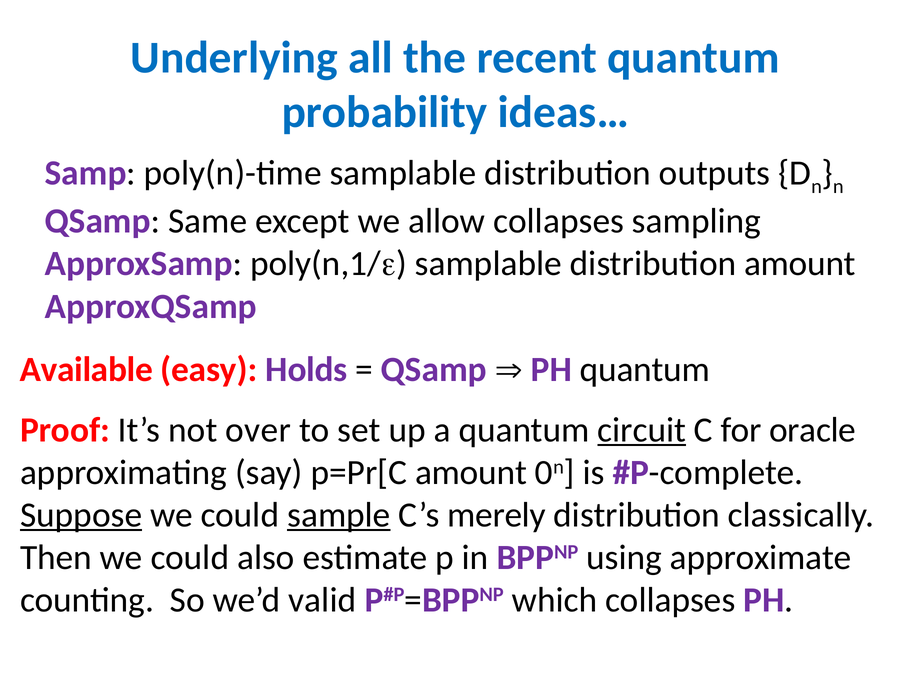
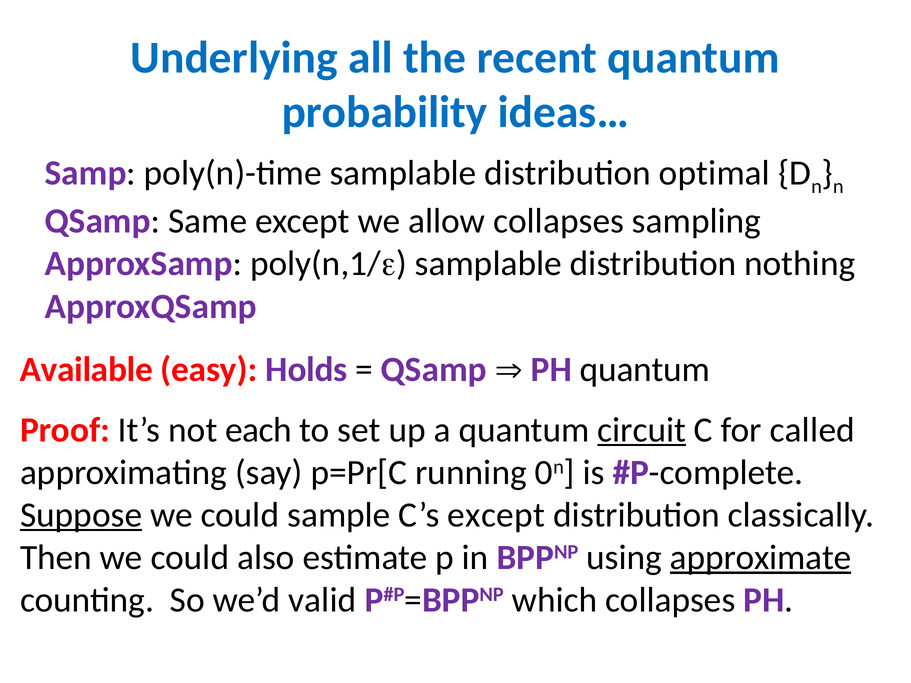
outputs: outputs -> optimal (715, 173)
distribution amount: amount -> nothing (800, 264)
over: over -> each (259, 430)
oracle: oracle -> called (812, 430)
p=Pr[C amount: amount -> running (471, 473)
sample underline: present -> none (339, 515)
C’s merely: merely -> except (496, 515)
approximate underline: none -> present (761, 558)
